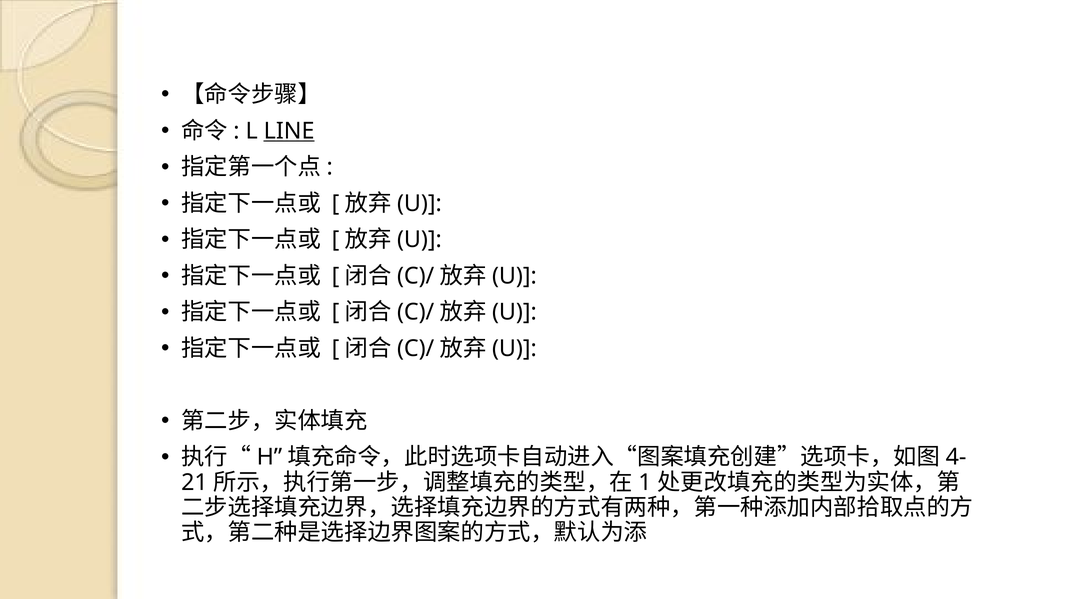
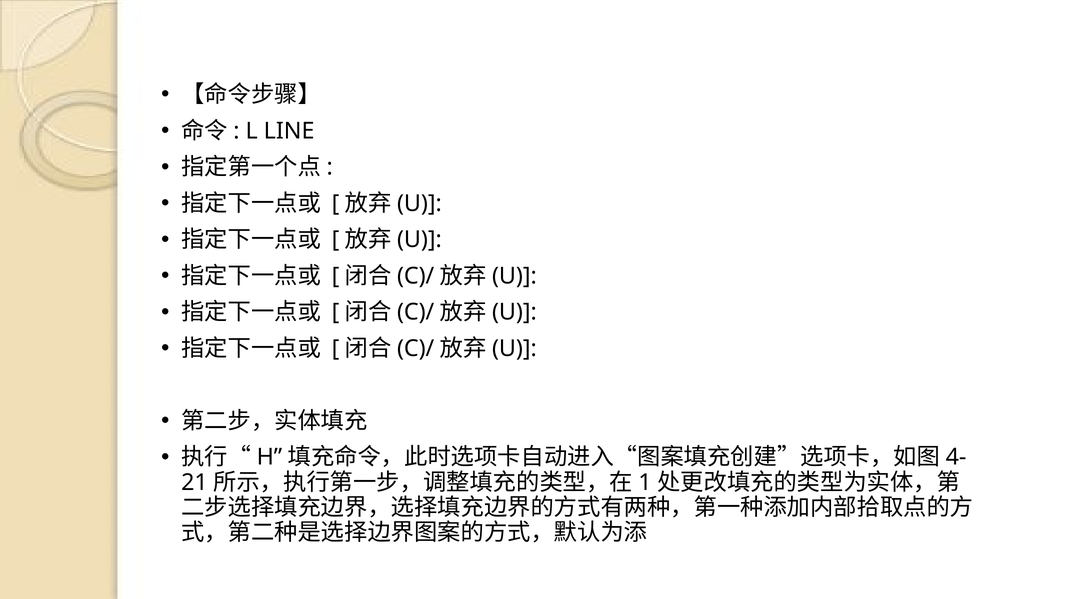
LINE underline: present -> none (289, 131)
